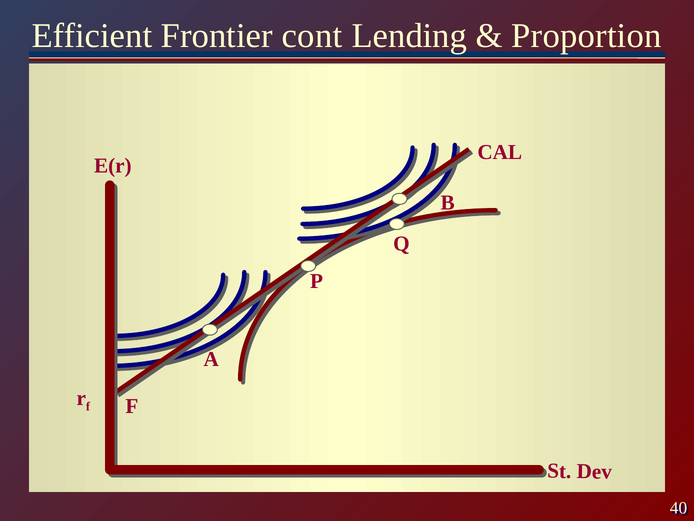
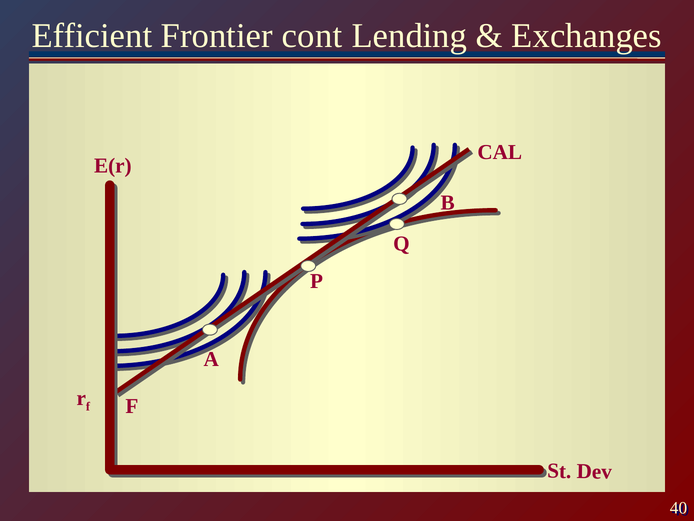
Proportion: Proportion -> Exchanges (587, 36)
